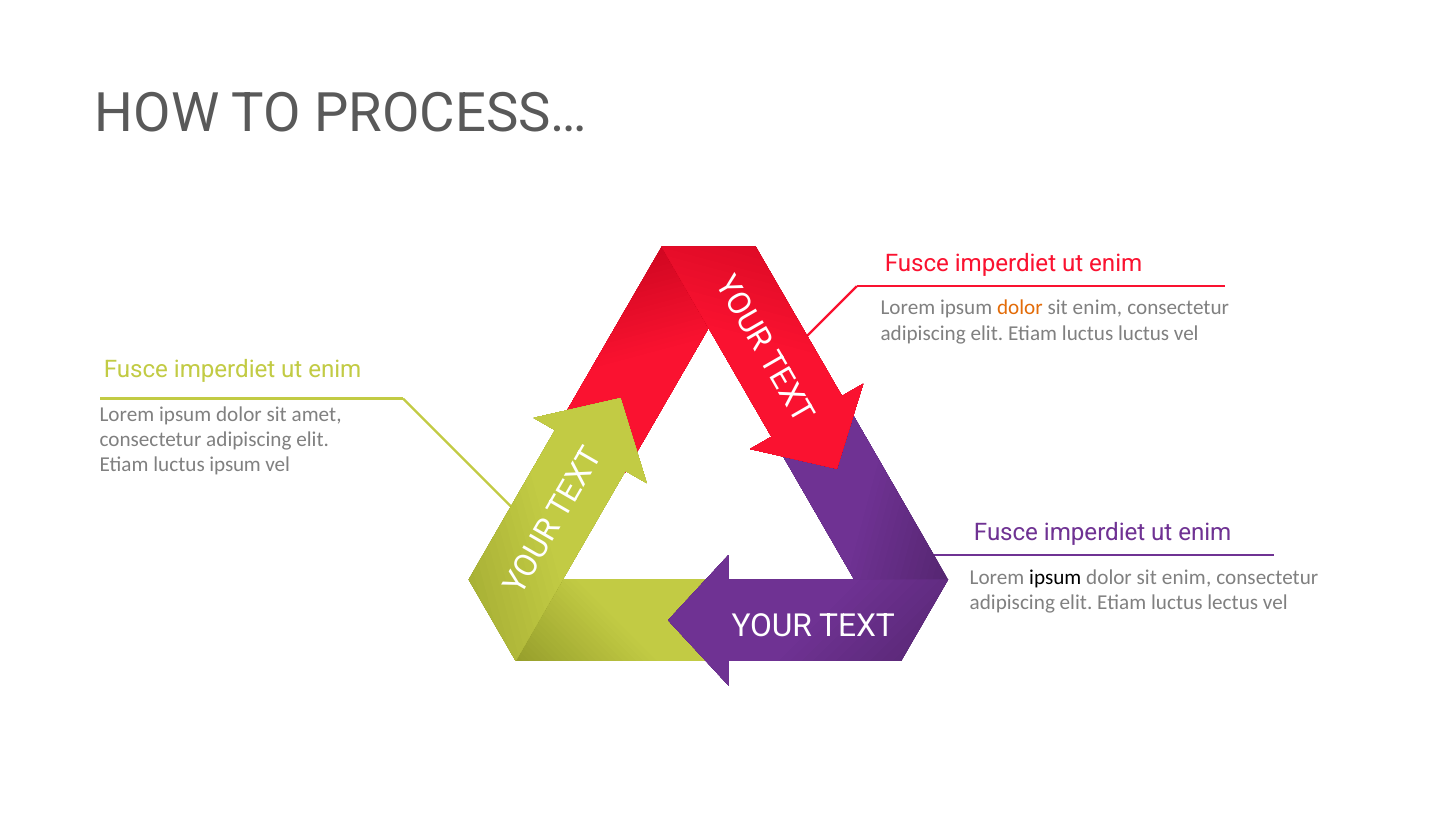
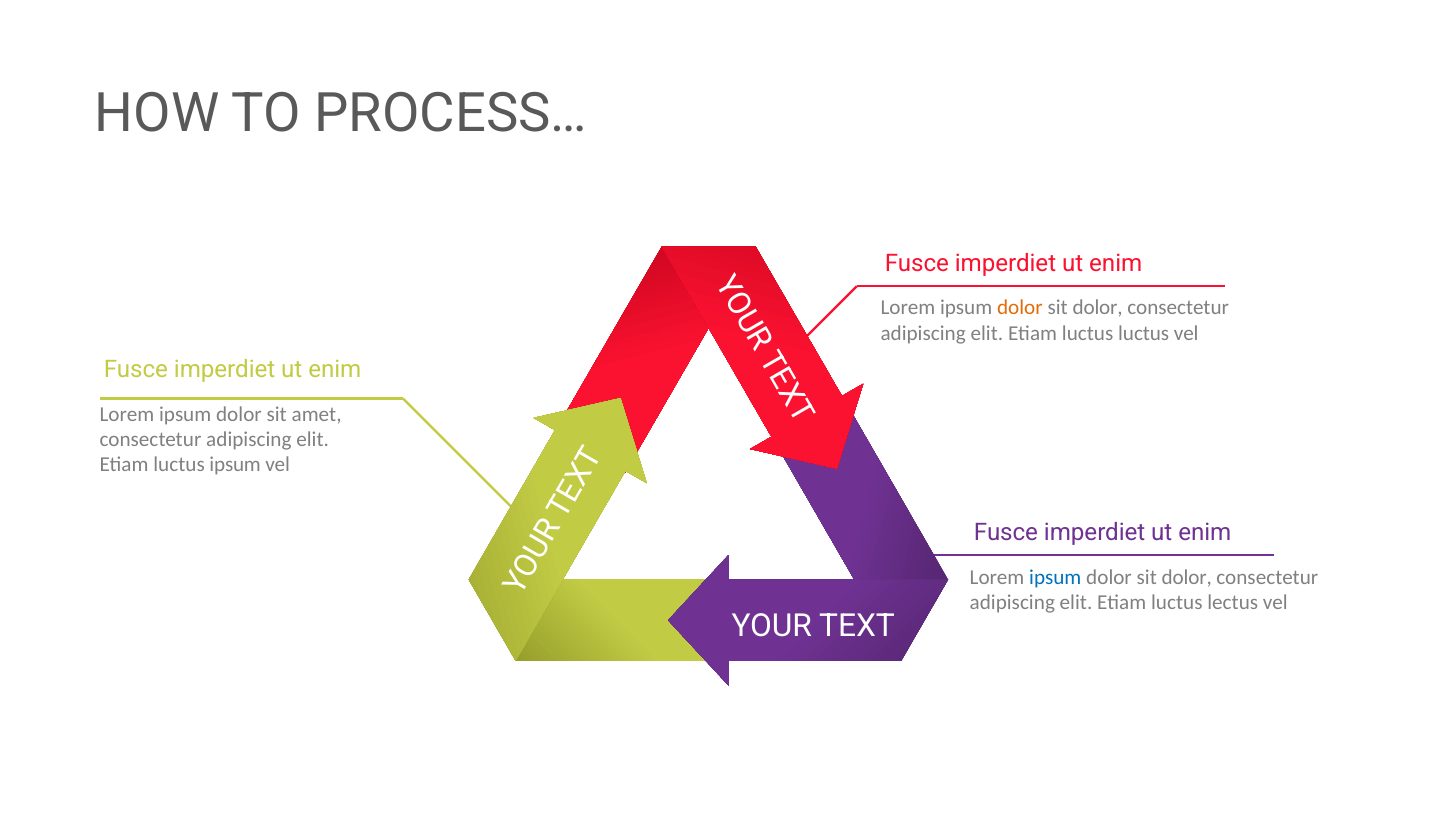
enim: enim -> dolor (1098, 308)
ipsum colour: black -> blue (1055, 578)
enim: enim -> dolor (1187, 578)
